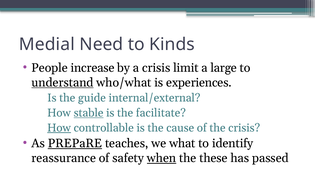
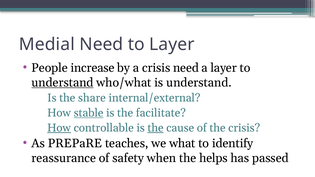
to Kinds: Kinds -> Layer (172, 45)
crisis limit: limit -> need (186, 68)
a large: large -> layer (224, 68)
is experiences: experiences -> understand (199, 83)
guide: guide -> share (92, 98)
the underline: none -> present (156, 128)
PREPaRE underline: present -> none (75, 143)
when underline: present -> none (162, 158)
these: these -> helps (214, 158)
